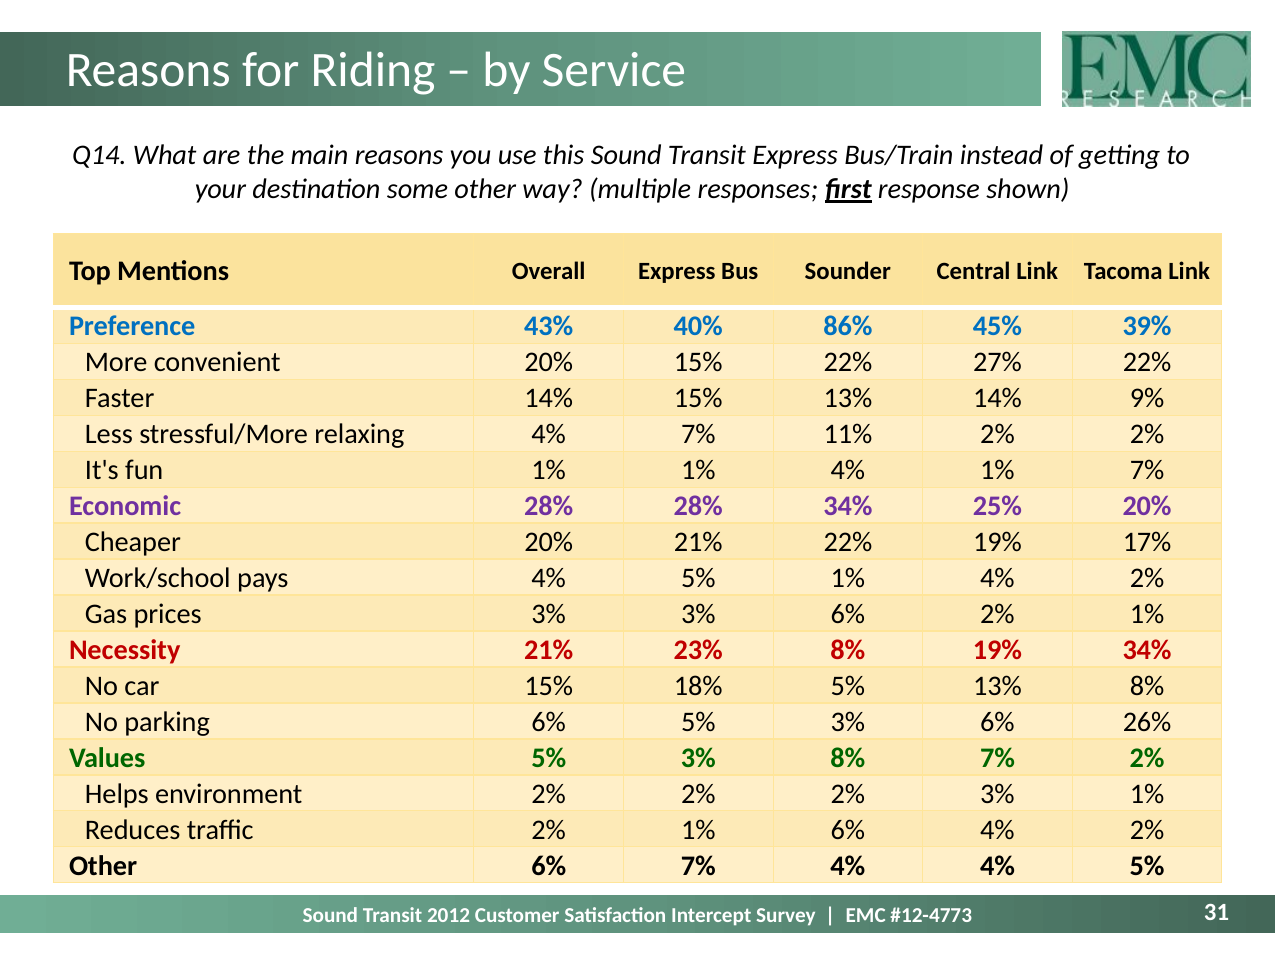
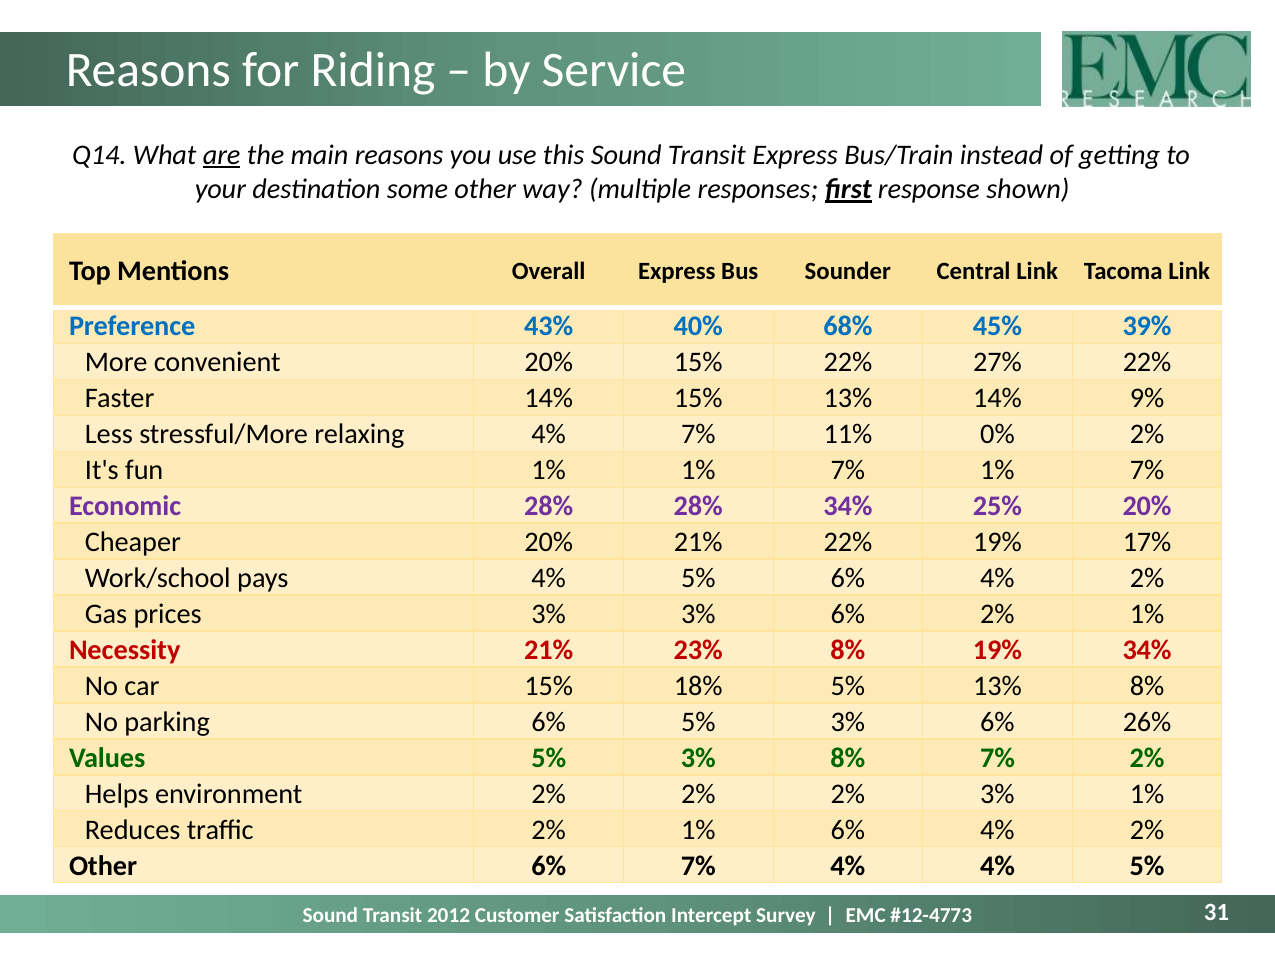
are underline: none -> present (222, 155)
86%: 86% -> 68% (848, 326)
11% 2%: 2% -> 0% (997, 434)
1% 1% 4%: 4% -> 7% (848, 470)
5% 1%: 1% -> 6% (848, 578)
